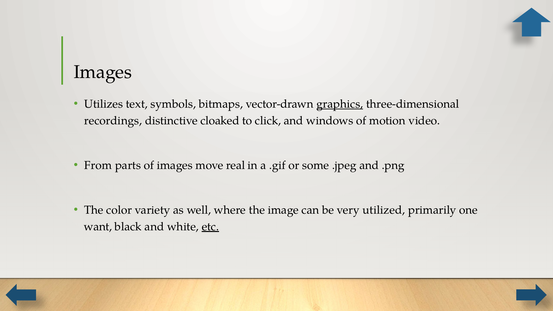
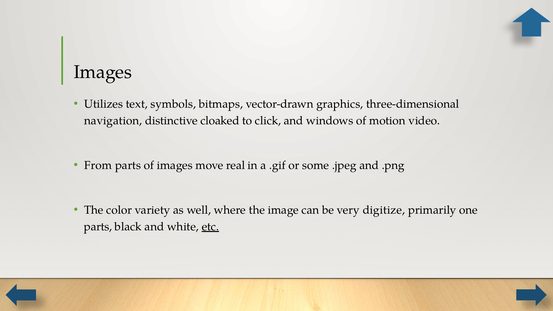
graphics underline: present -> none (340, 104)
recordings: recordings -> navigation (113, 121)
utilized: utilized -> digitize (384, 210)
want: want -> parts (98, 227)
